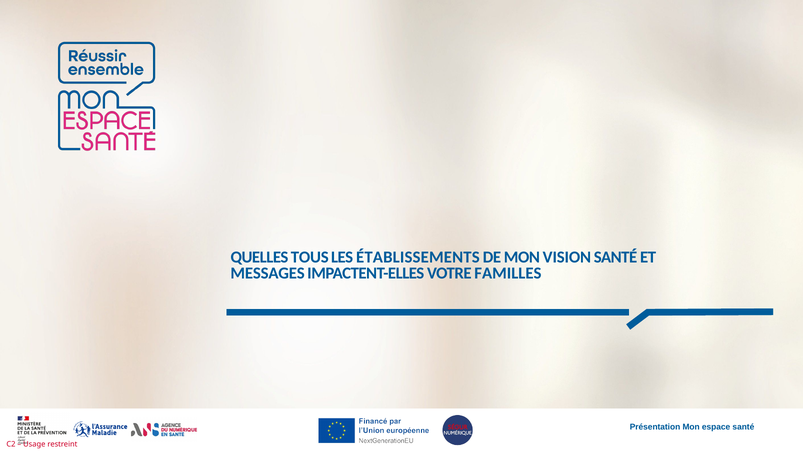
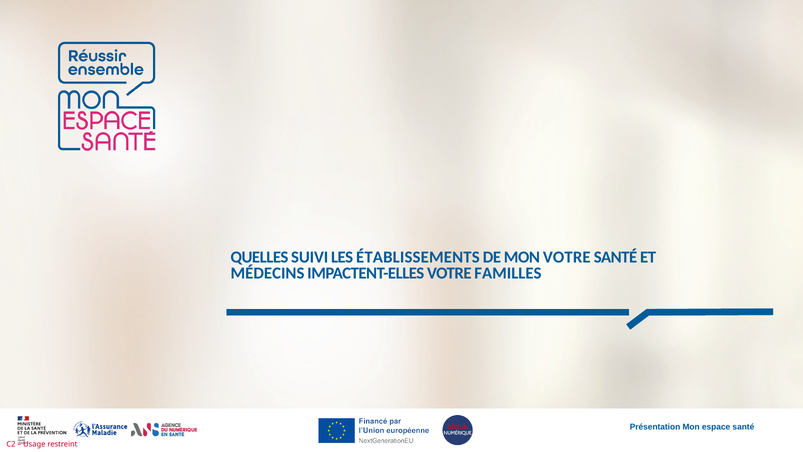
TOUS: TOUS -> SUIVI (310, 257)
MON VISION: VISION -> VOTRE (567, 257)
MESSAGES: MESSAGES -> MÉDECINS (268, 273)
